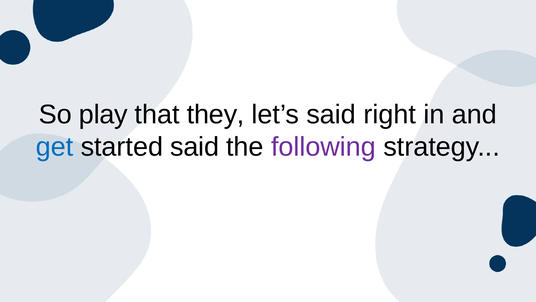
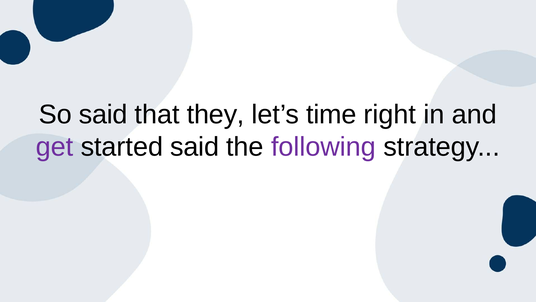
So play: play -> said (103, 114)
let’s said: said -> time (331, 114)
get colour: blue -> purple (55, 147)
